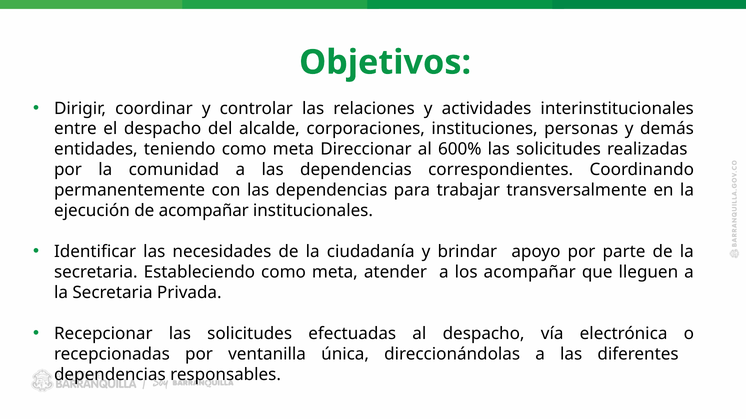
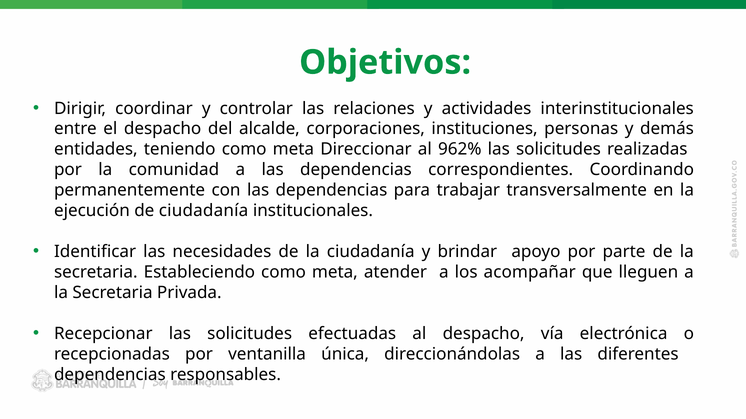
600%: 600% -> 962% (460, 150)
de acompañar: acompañar -> ciudadanía (204, 211)
